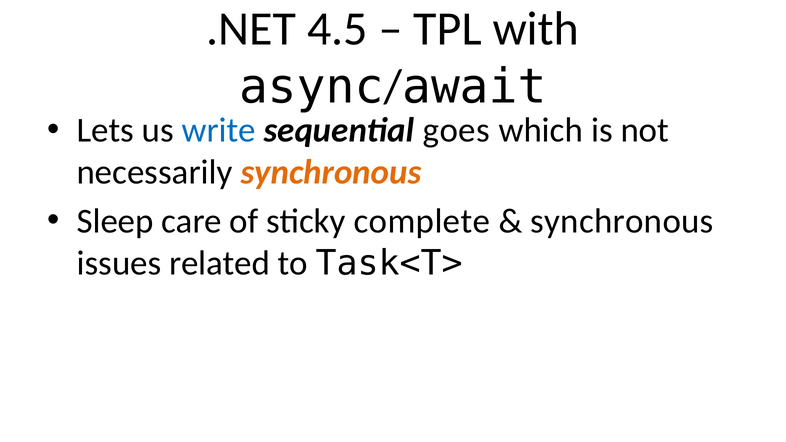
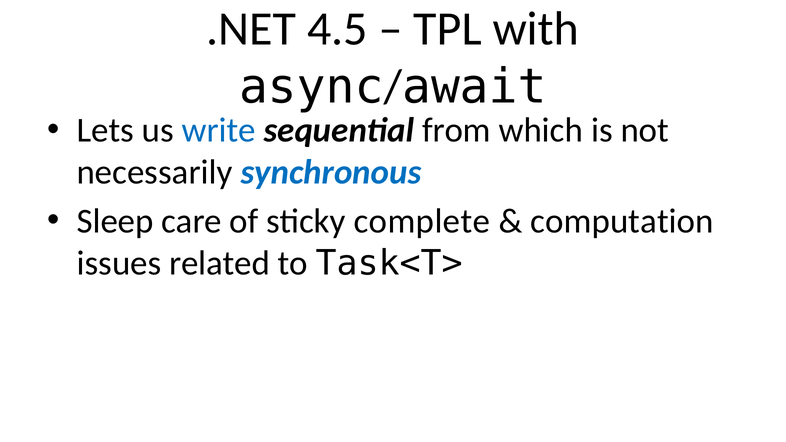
goes: goes -> from (456, 131)
synchronous colour: orange -> blue (331, 172)
synchronous: synchronous -> computation (622, 221)
